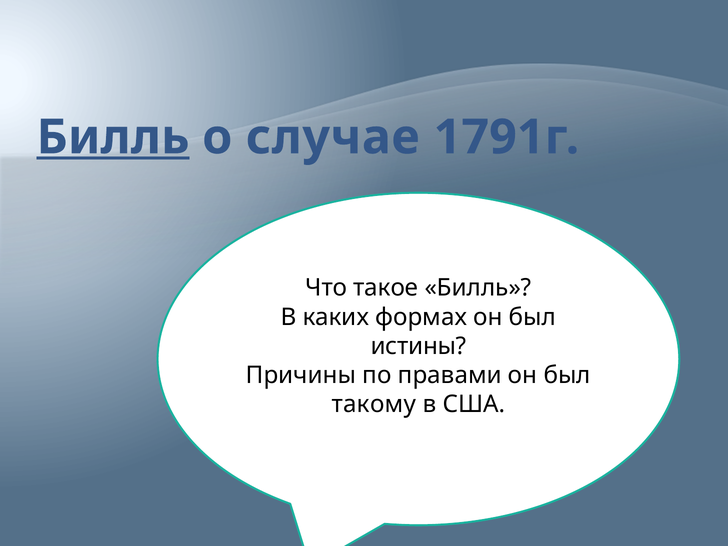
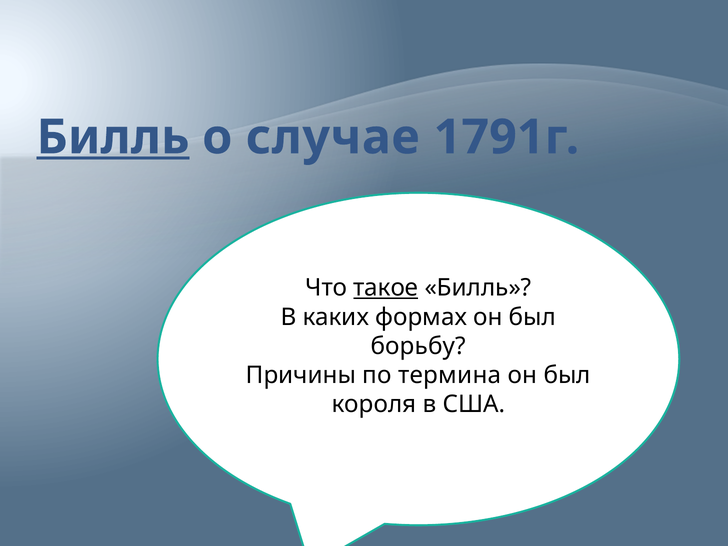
такое underline: none -> present (386, 288)
истины: истины -> борьбу (418, 346)
правами: правами -> термина (450, 375)
такому: такому -> короля (374, 404)
